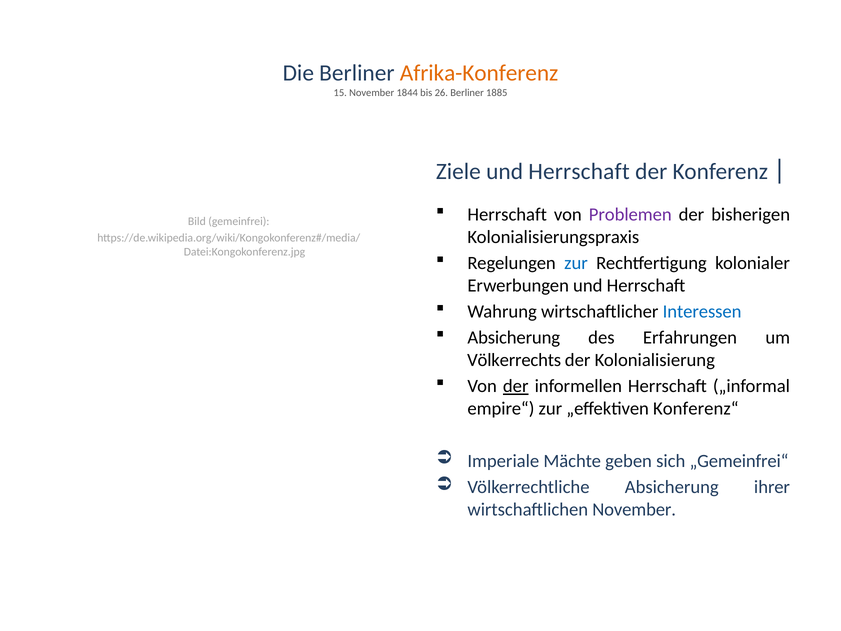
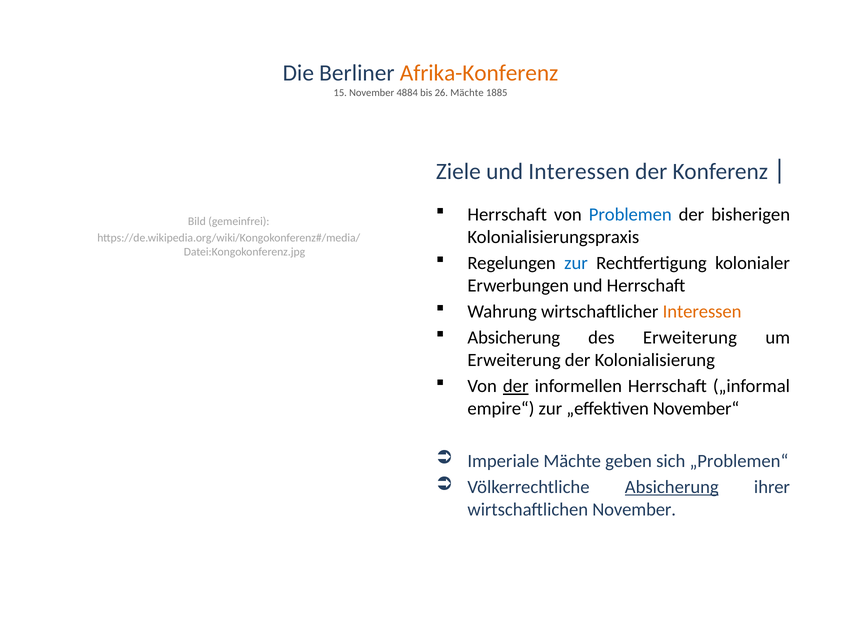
1844: 1844 -> 4884 (407, 93)
26 Berliner: Berliner -> Mächte (467, 93)
Ziele und Herrschaft: Herrschaft -> Interessen (579, 172)
Problemen colour: purple -> blue (630, 214)
Interessen colour: blue -> orange (702, 311)
des Erfahrungen: Erfahrungen -> Erweiterung (690, 338)
Völkerrechts: Völkerrechts -> Erweiterung (514, 360)
Konferenz“: Konferenz“ -> November“ (696, 408)
„Gemeinfrei“: „Gemeinfrei“ -> „Problemen“ (739, 461)
Absicherung underline: none -> present (672, 487)
